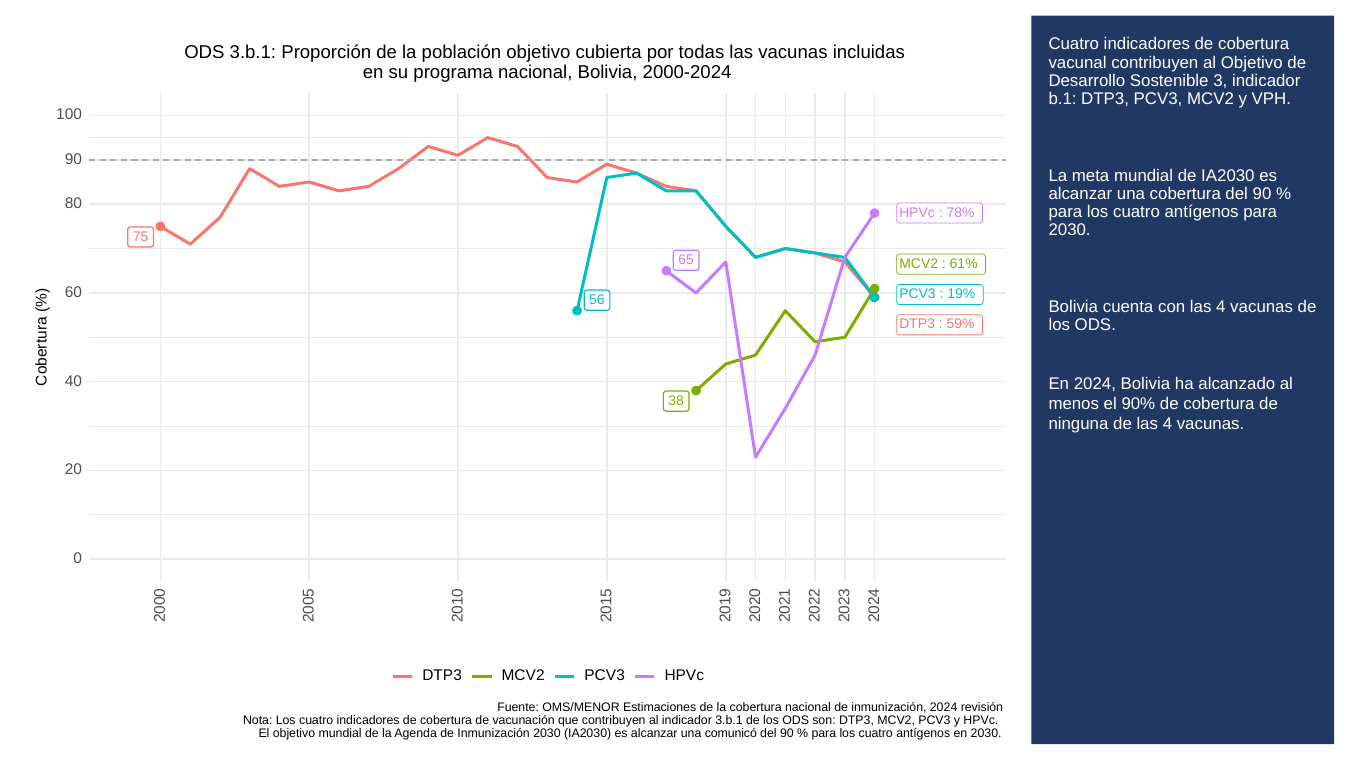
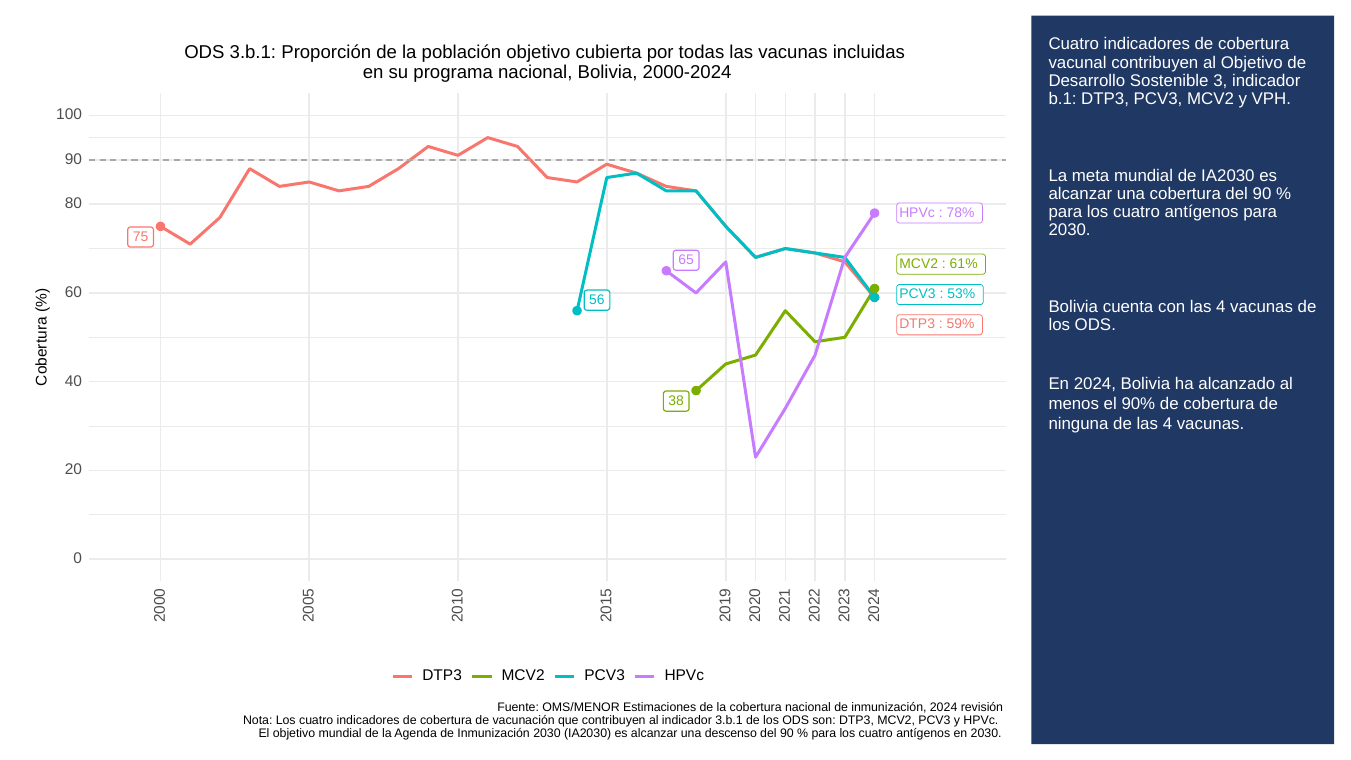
19%: 19% -> 53% (961, 294)
comunicó: comunicó -> descenso (731, 733)
